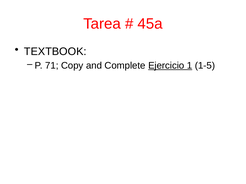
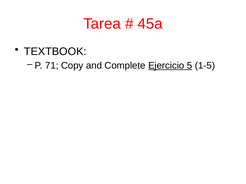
1: 1 -> 5 (190, 66)
